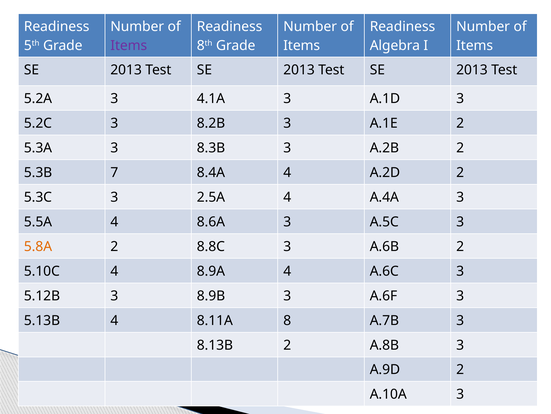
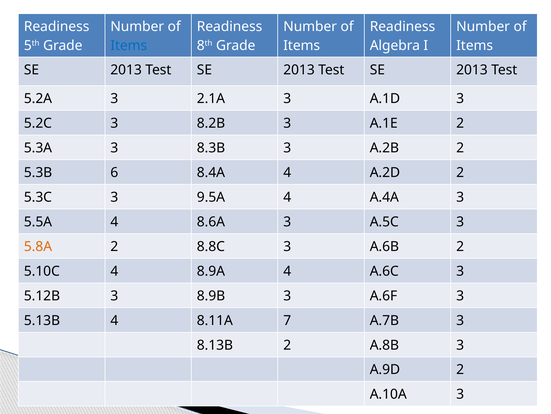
Items colour: purple -> blue (129, 45)
4.1A: 4.1A -> 2.1A (211, 98)
7: 7 -> 6 (114, 172)
2.5A: 2.5A -> 9.5A (211, 197)
8: 8 -> 7 (287, 320)
